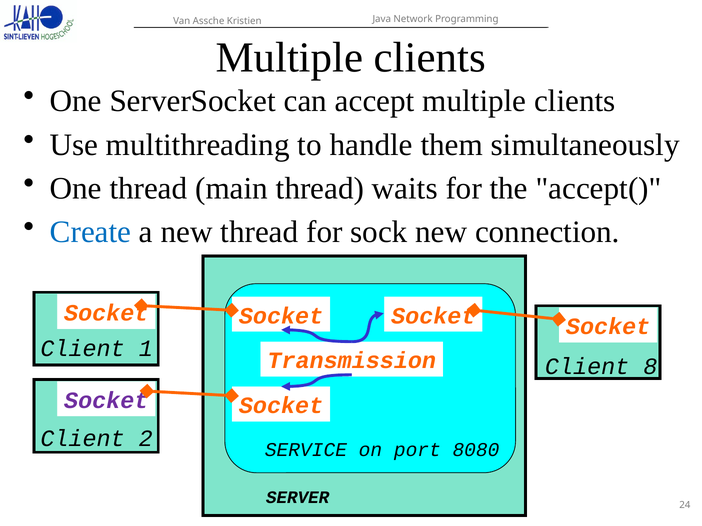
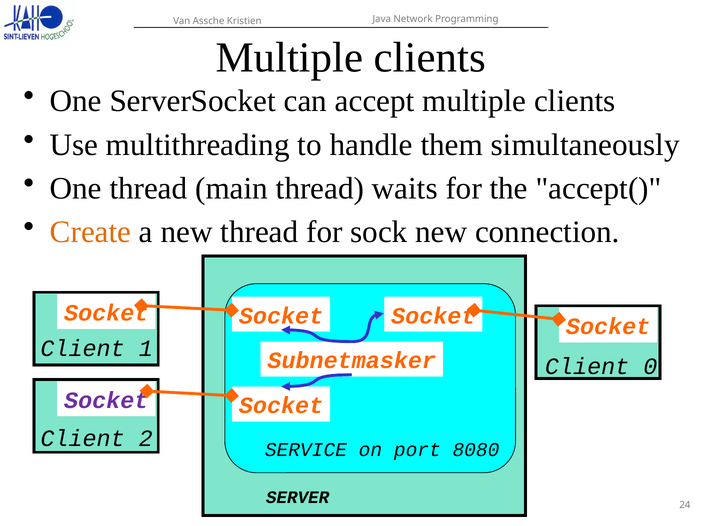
Create colour: blue -> orange (90, 232)
Transmission: Transmission -> Subnetmasker (352, 361)
8: 8 -> 0 (650, 367)
